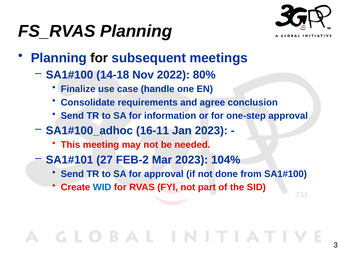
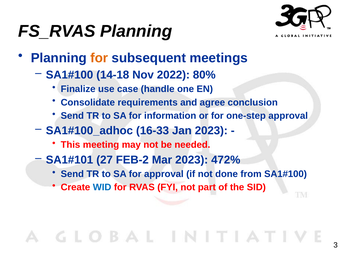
for colour: black -> orange (99, 58)
16-11: 16-11 -> 16-33 (153, 130)
104%: 104% -> 472% (226, 160)
